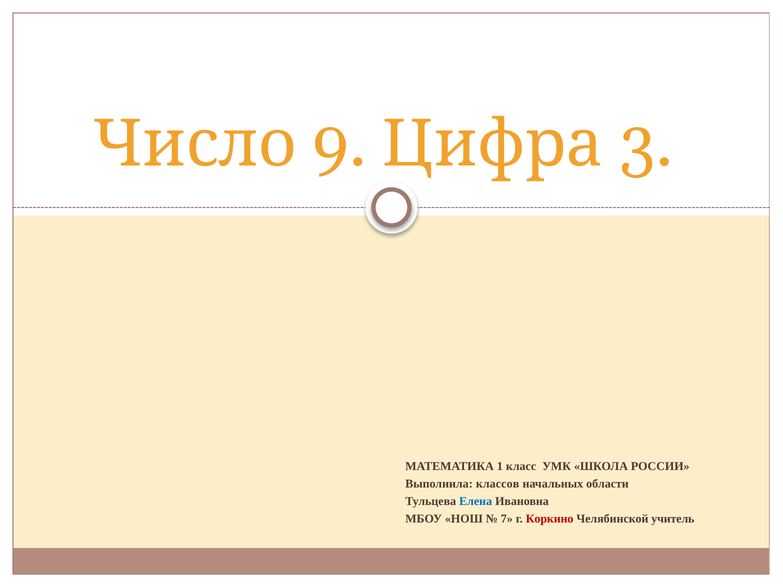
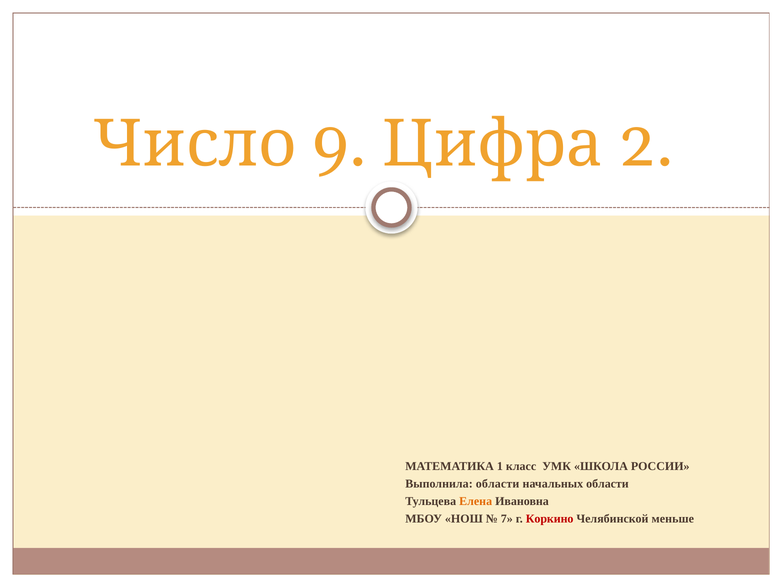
3: 3 -> 2 (647, 144)
Выполнила классов: классов -> области (498, 483)
Елена colour: blue -> orange (476, 501)
учитель: учитель -> меньше (673, 518)
